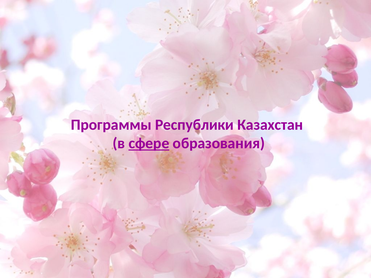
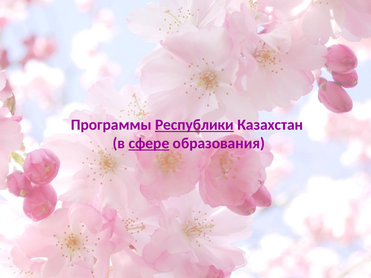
Республики underline: none -> present (194, 125)
